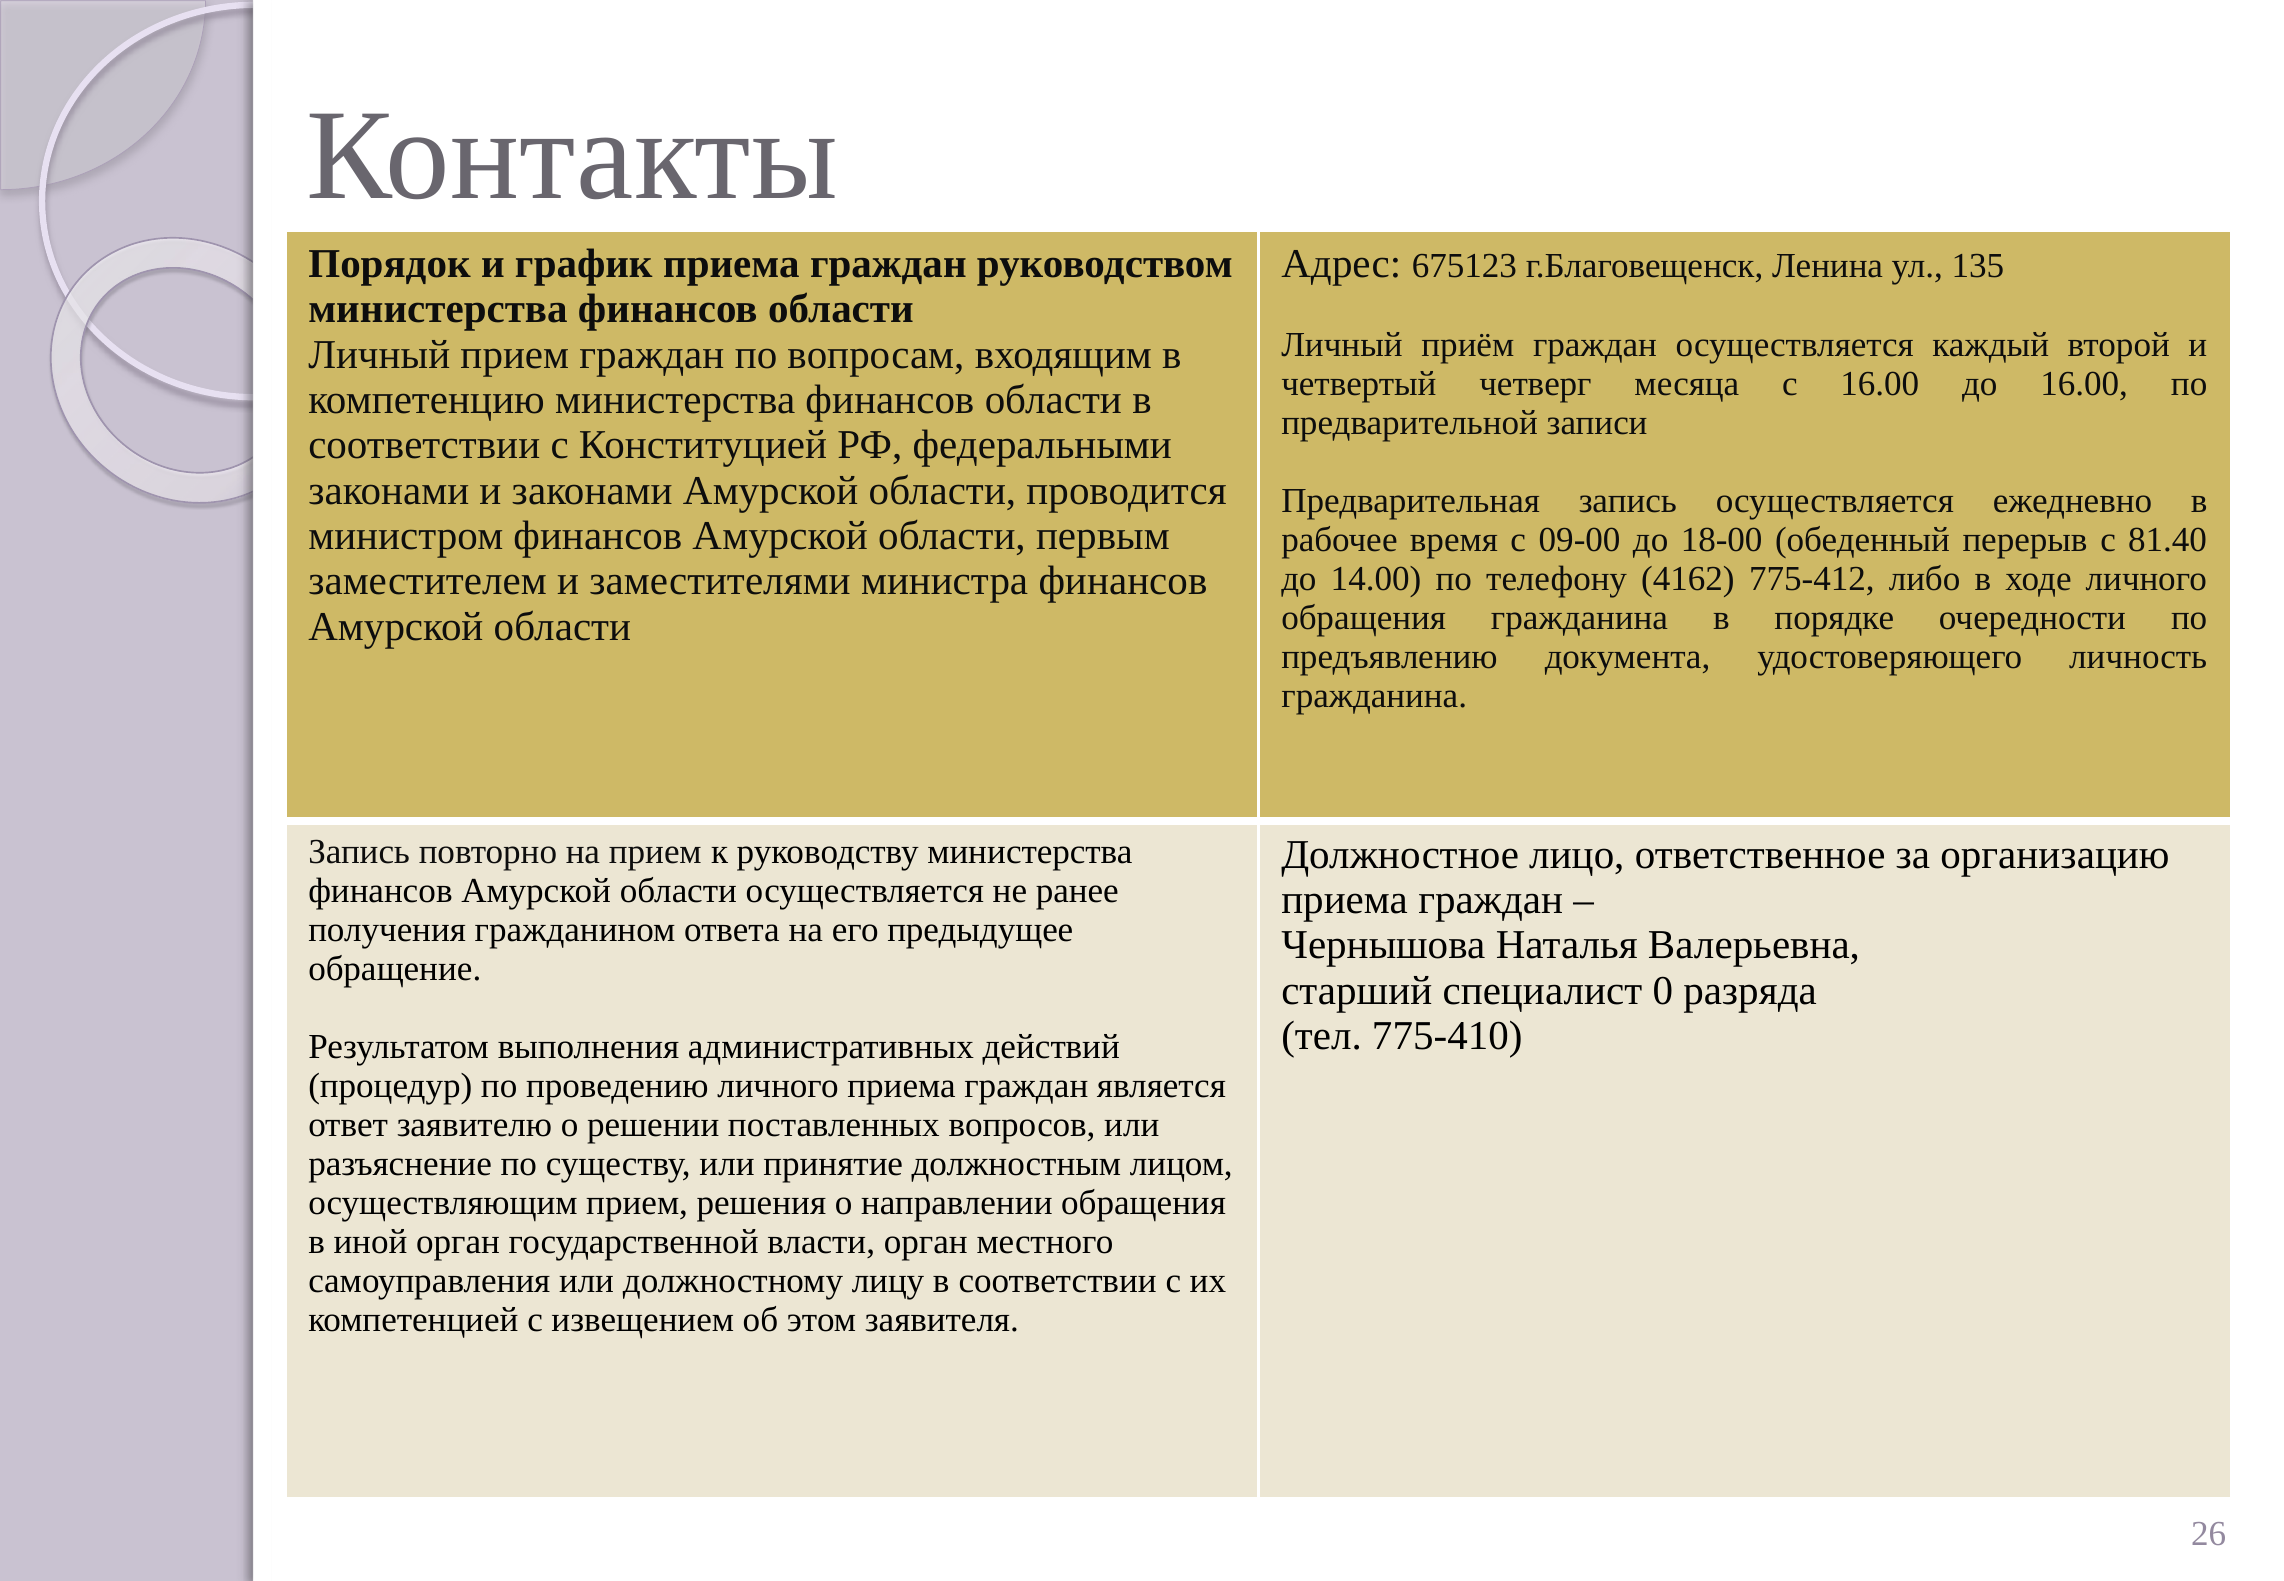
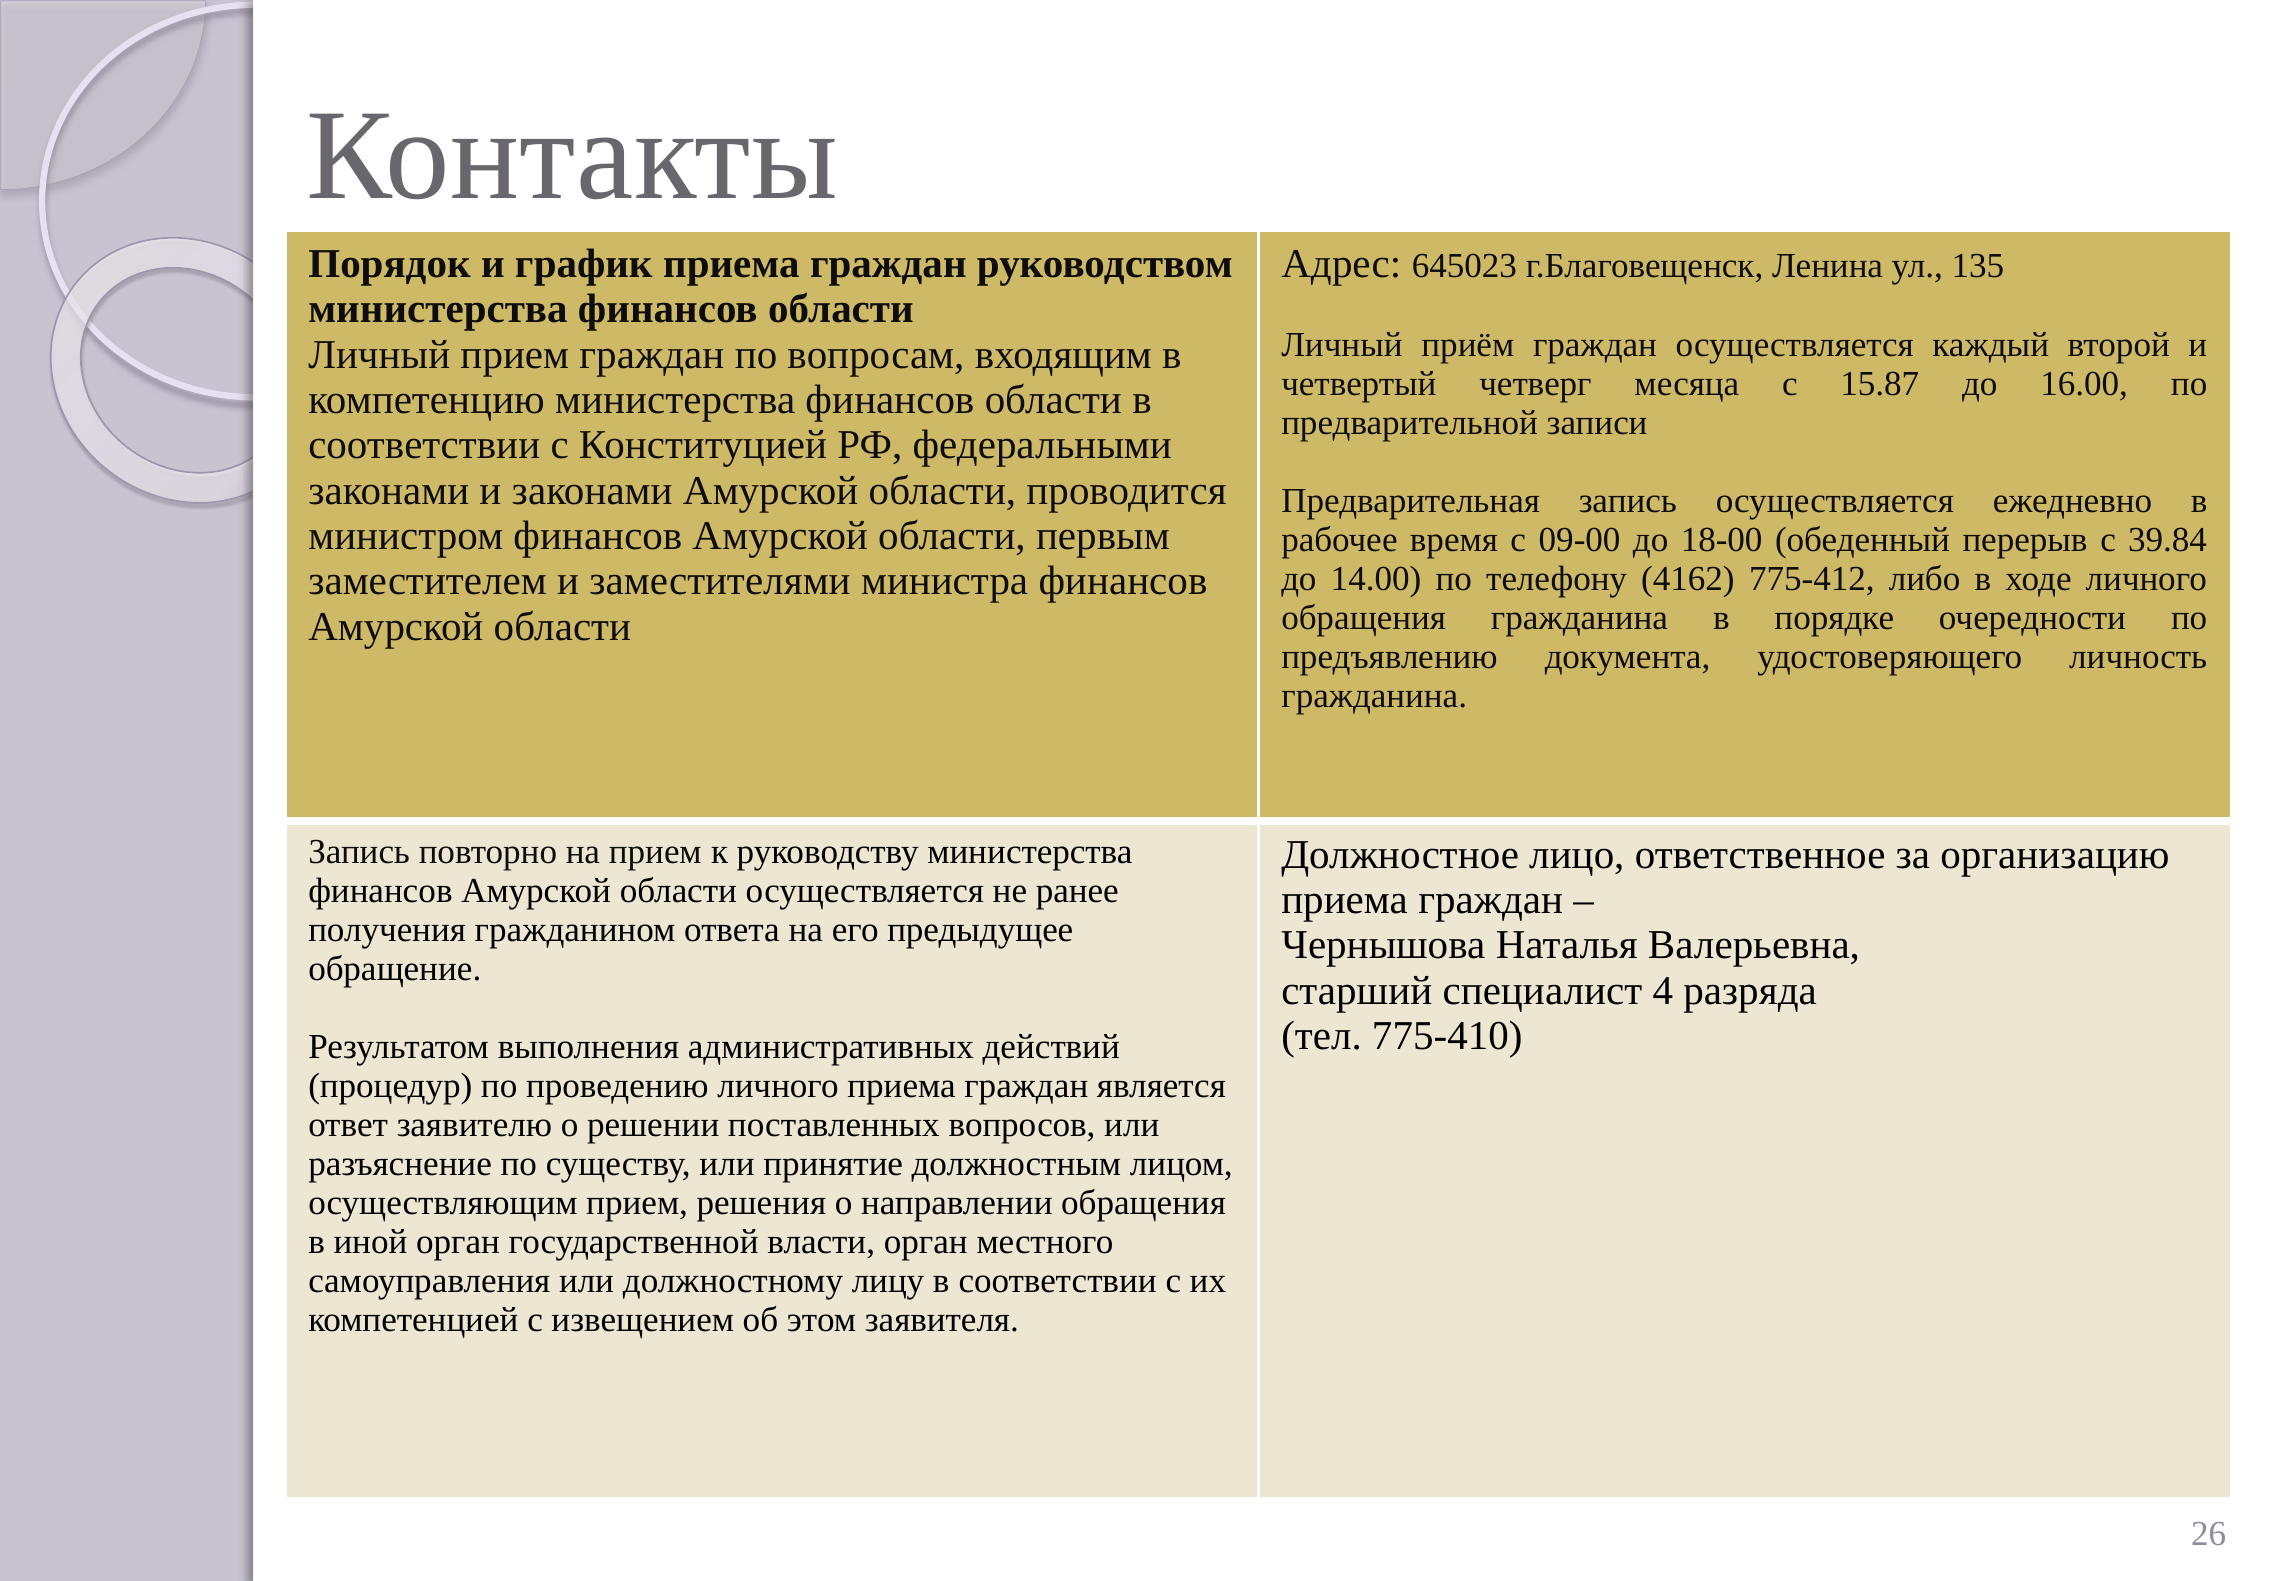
675123: 675123 -> 645023 (1464, 266)
с 16.00: 16.00 -> 15.87 (1880, 384)
81.40: 81.40 -> 39.84 (2168, 540)
0: 0 -> 4 (1663, 991)
